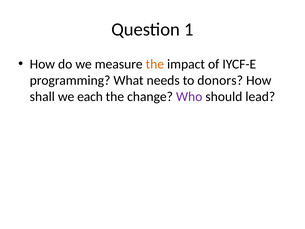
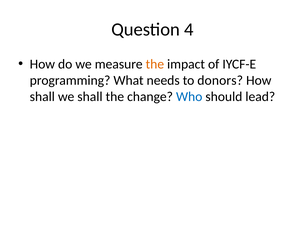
1: 1 -> 4 (189, 30)
we each: each -> shall (90, 97)
Who colour: purple -> blue (189, 97)
